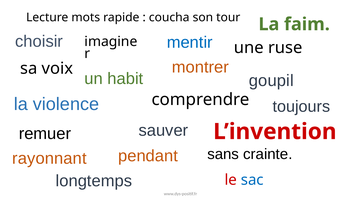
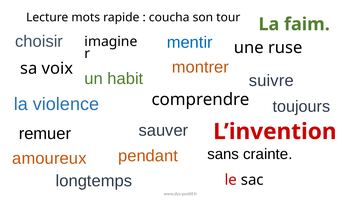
goupil: goupil -> suivre (271, 81)
rayonnant: rayonnant -> amoureux (49, 159)
sac colour: blue -> black (252, 180)
